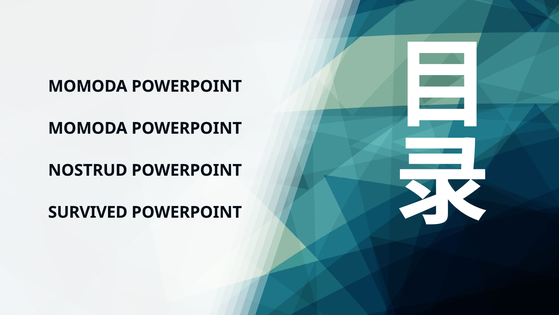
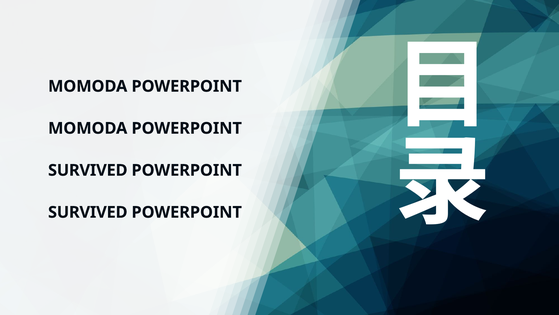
NOSTRUD: NOSTRUD -> SURVIVED (88, 170)
